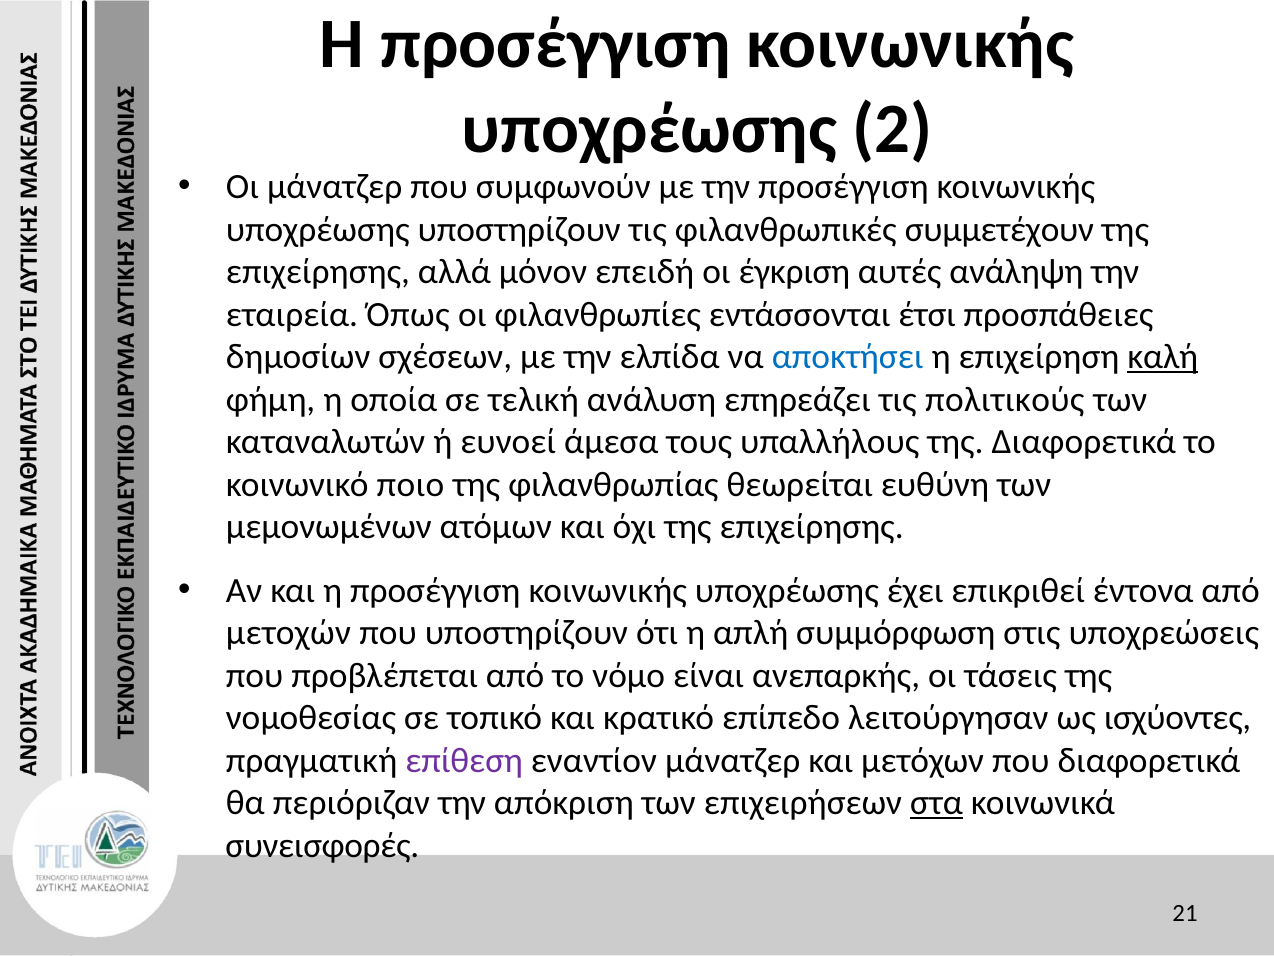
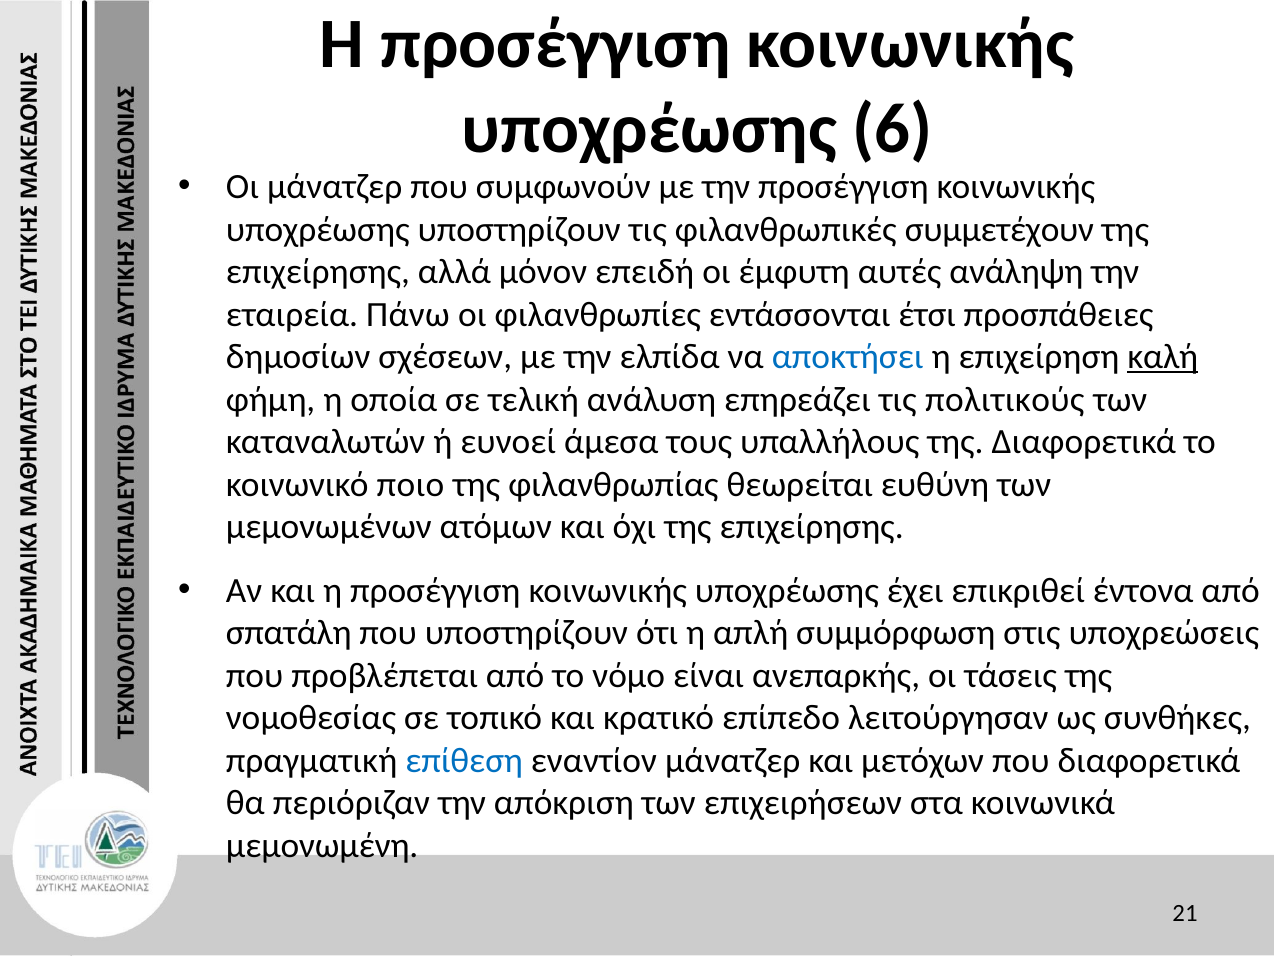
2: 2 -> 6 (893, 129)
έγκριση: έγκριση -> έμφυτη (794, 272)
Όπως: Όπως -> Πάνω (408, 314)
μετοχών: μετοχών -> σπατάλη (289, 633)
ισχύοντες: ισχύοντες -> συνθήκες (1177, 718)
επίθεση colour: purple -> blue (464, 760)
στα underline: present -> none (936, 803)
συνεισφορές: συνεισφορές -> μεμονωμένη (322, 845)
